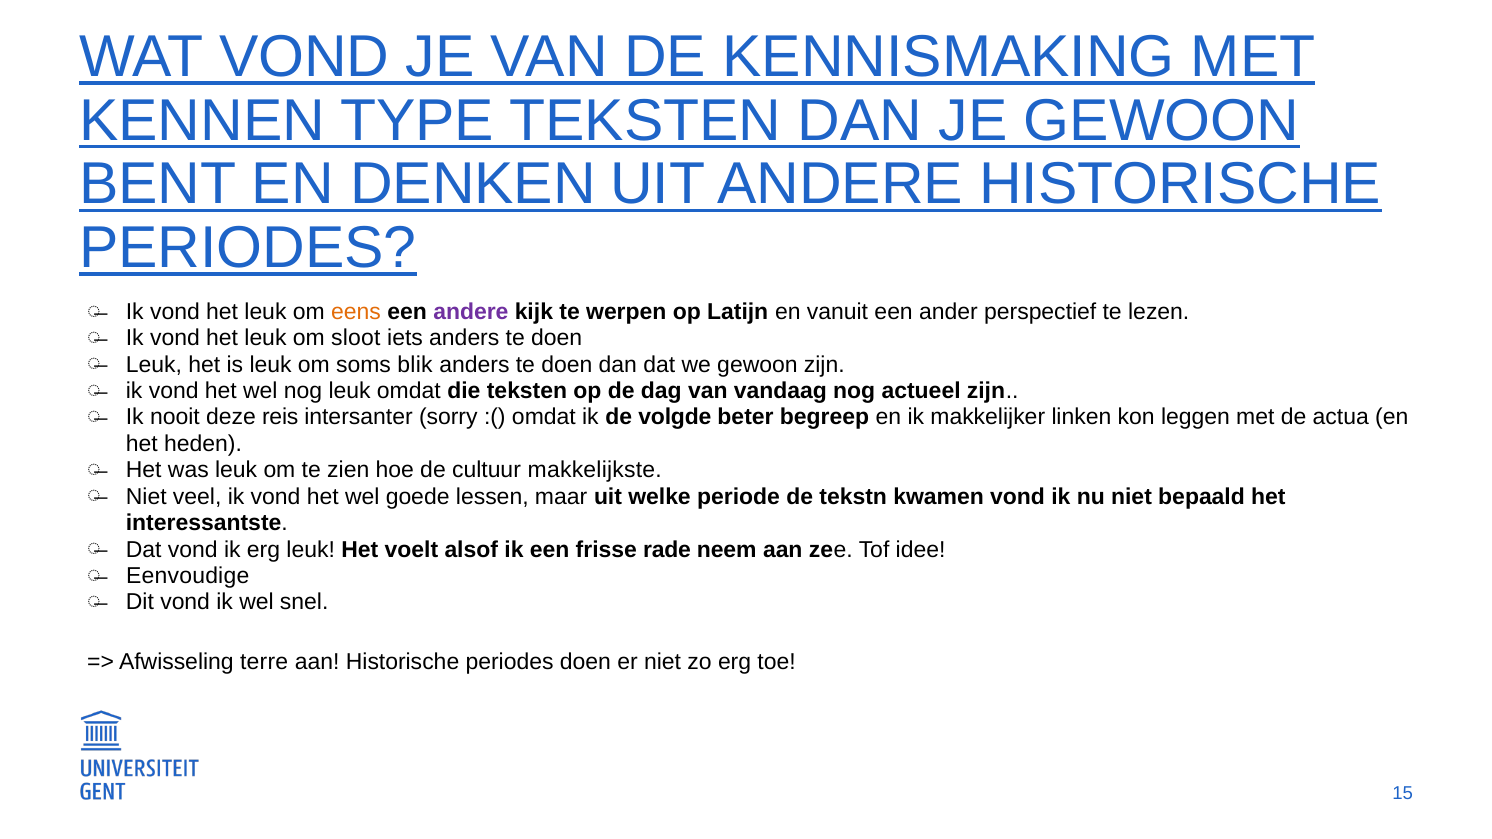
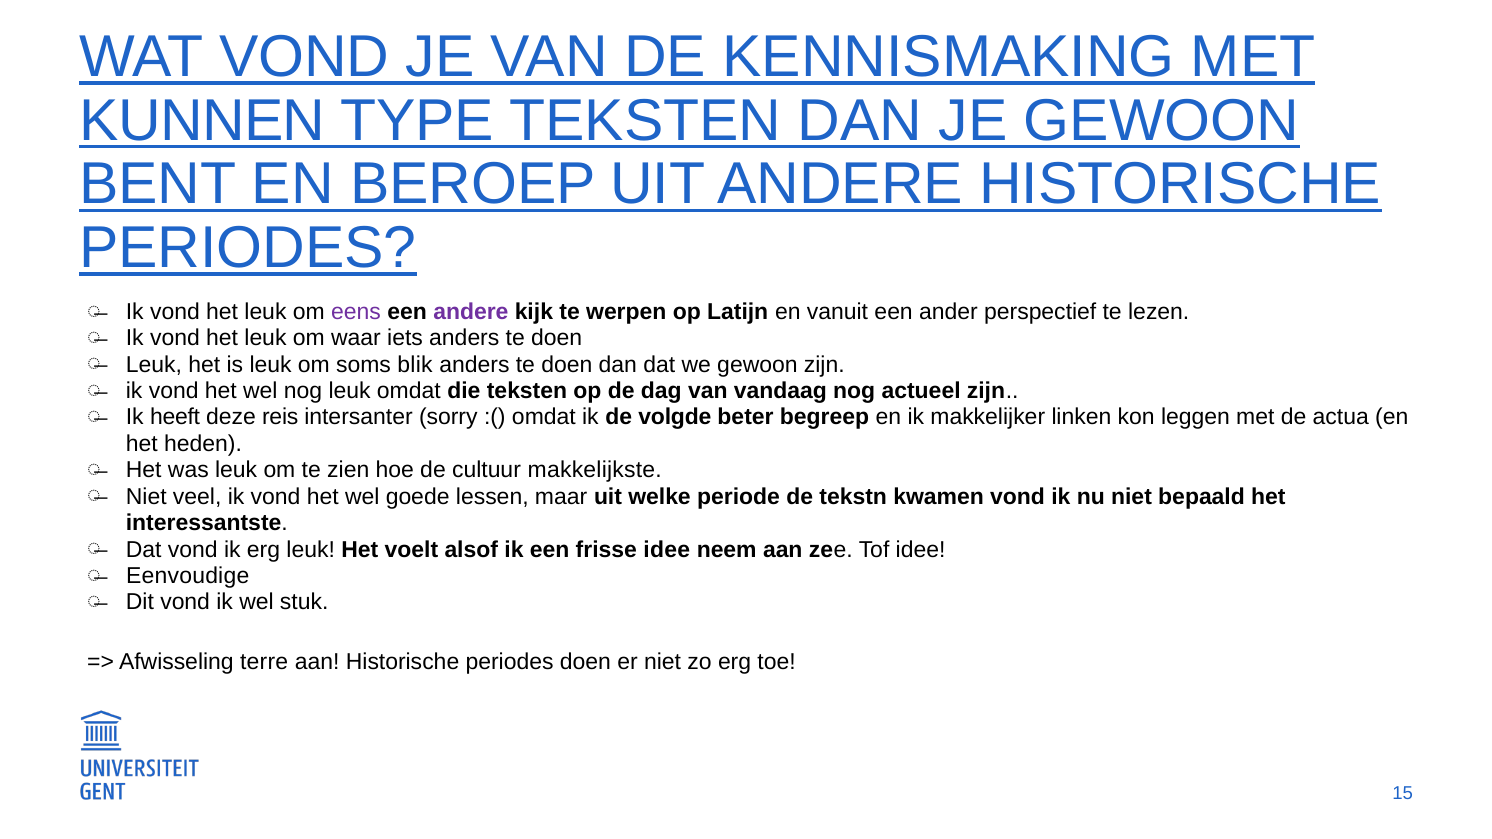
KENNEN: KENNEN -> KUNNEN (202, 121)
DENKEN: DENKEN -> BEROEP (473, 185)
eens colour: orange -> purple (356, 312)
sloot: sloot -> waar (356, 338)
nooit: nooit -> heeft (175, 418)
frisse rade: rade -> idee (667, 550)
snel: snel -> stuk (304, 603)
